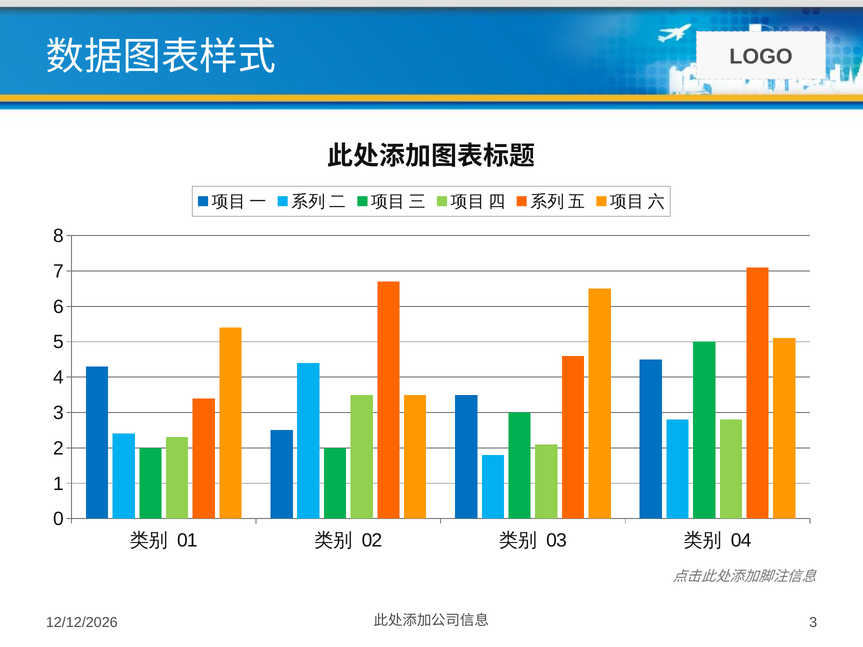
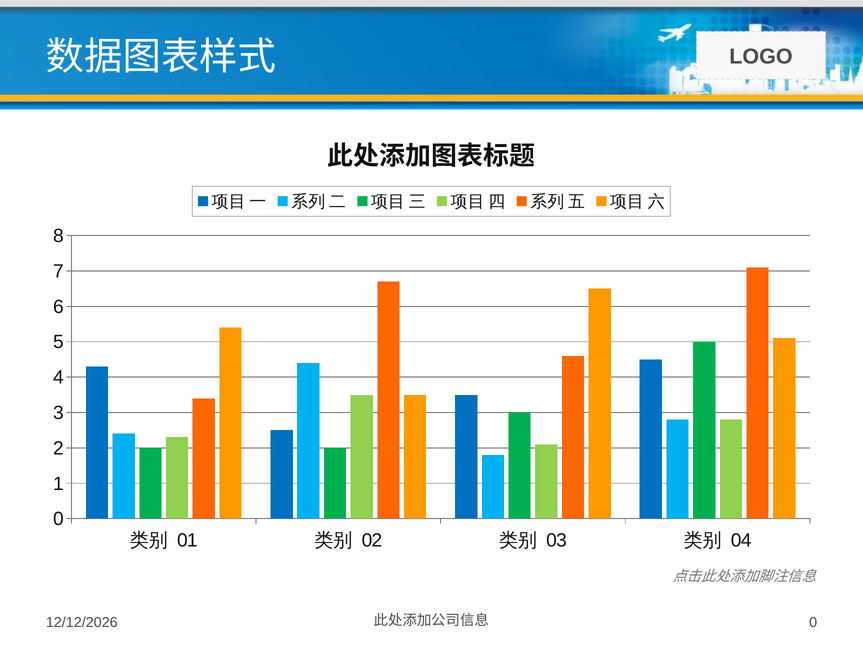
3: 3 -> 0 (813, 623)
